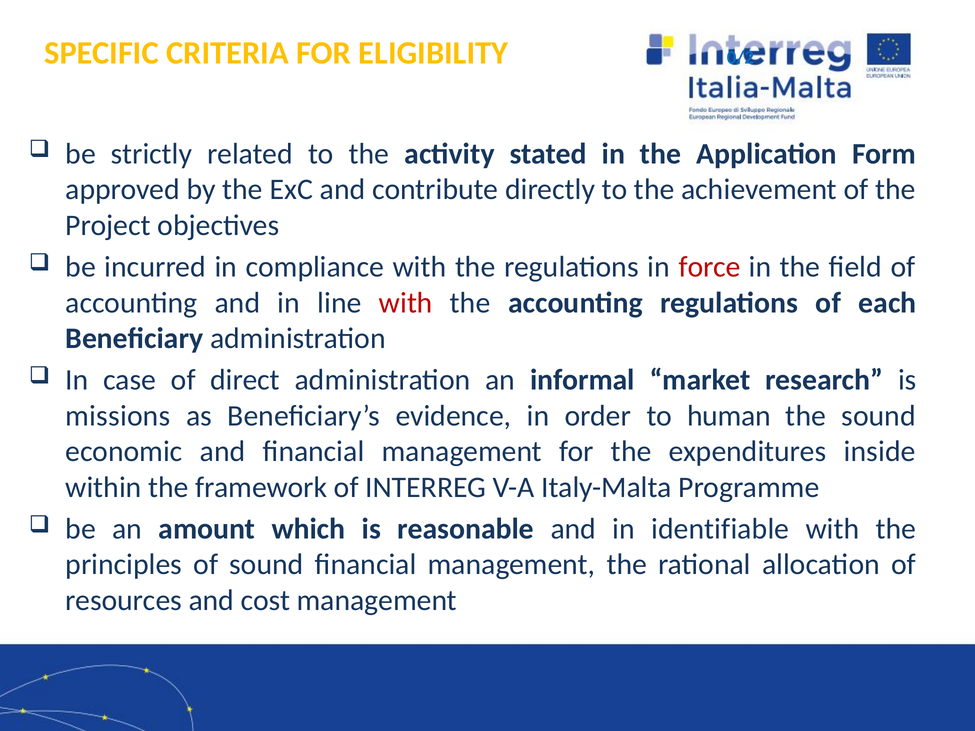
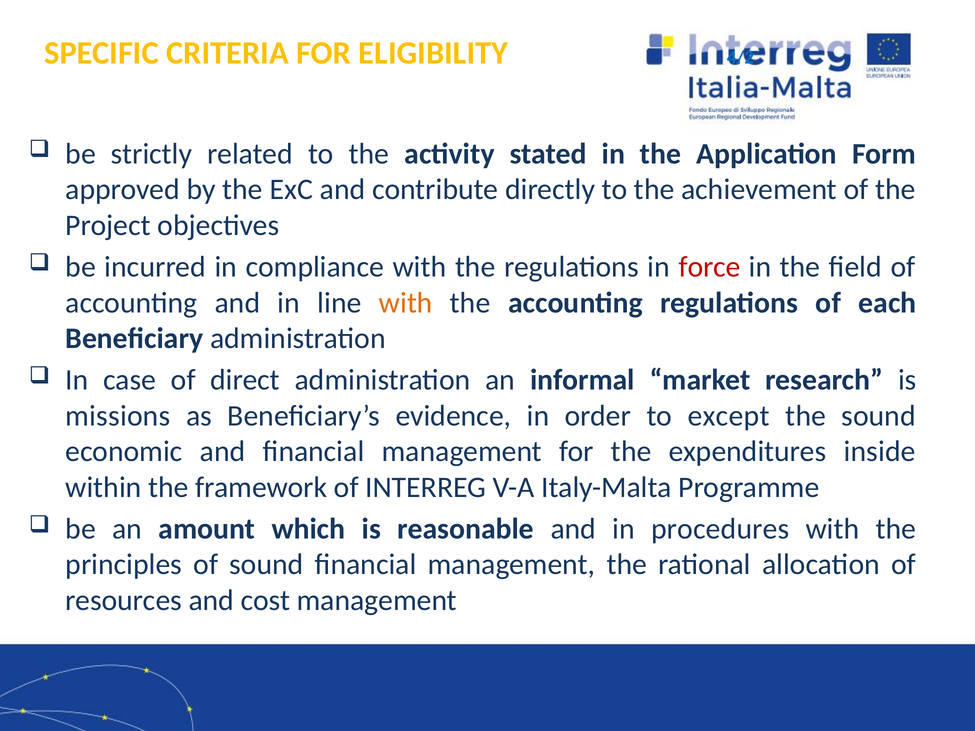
0/2: 0/2 -> 4/2 (740, 58)
with colour: red -> orange (406, 303)
human: human -> except (729, 416)
identifiable: identifiable -> procedures (720, 529)
